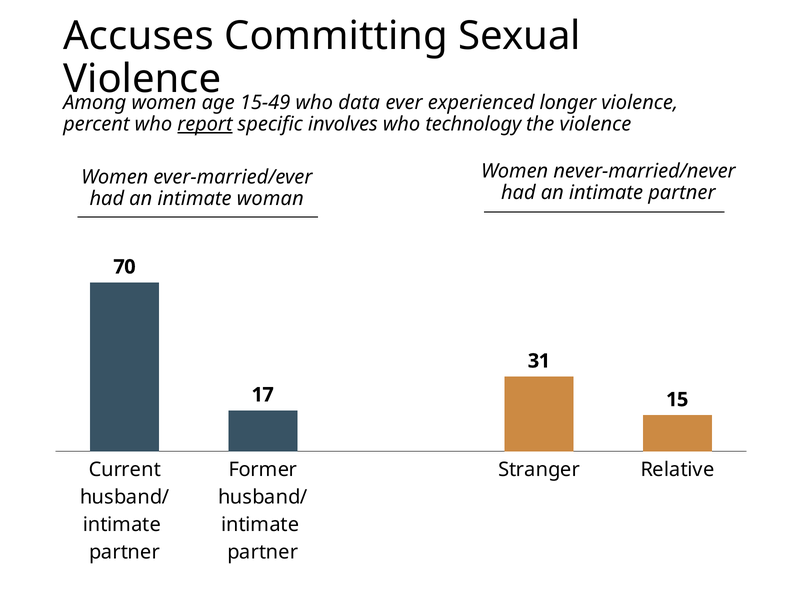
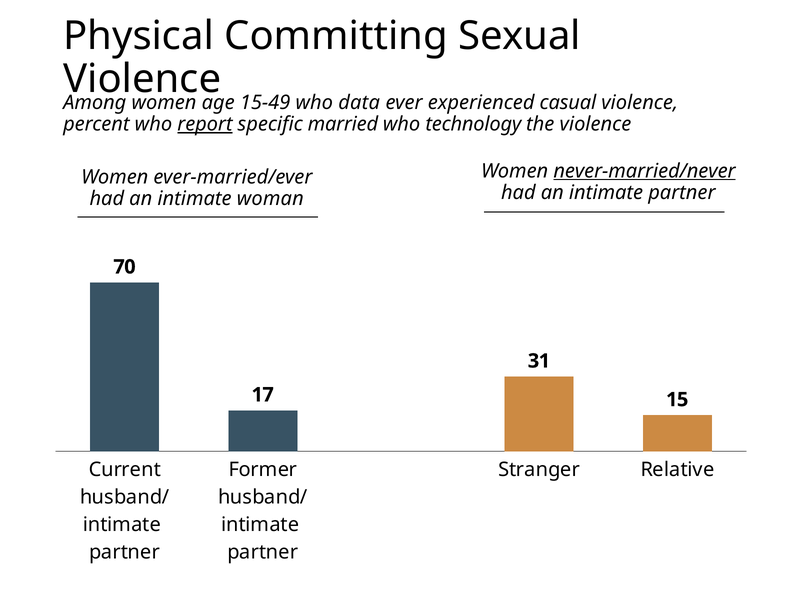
Accuses: Accuses -> Physical (139, 36)
longer: longer -> casual (568, 103)
involves: involves -> married (343, 124)
never-married/never underline: none -> present (644, 171)
